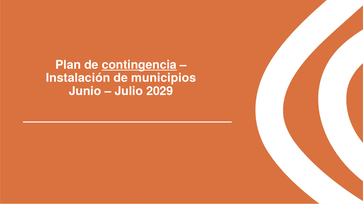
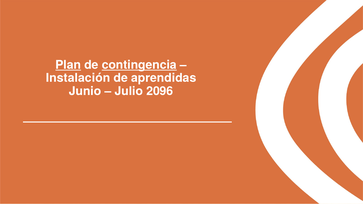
Plan underline: none -> present (68, 65)
municipios: municipios -> aprendidas (164, 78)
2029: 2029 -> 2096 (160, 91)
